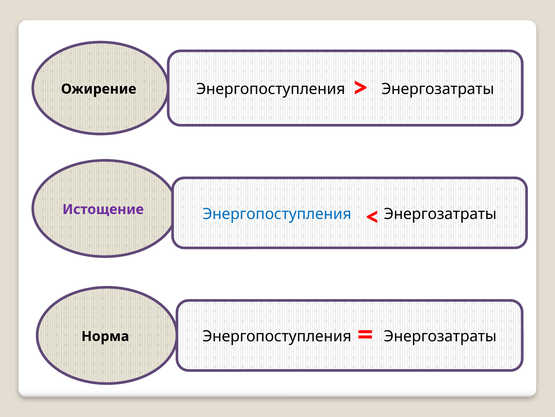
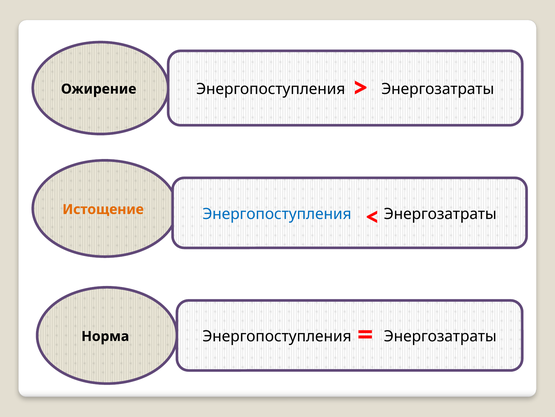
Истощение colour: purple -> orange (103, 209)
